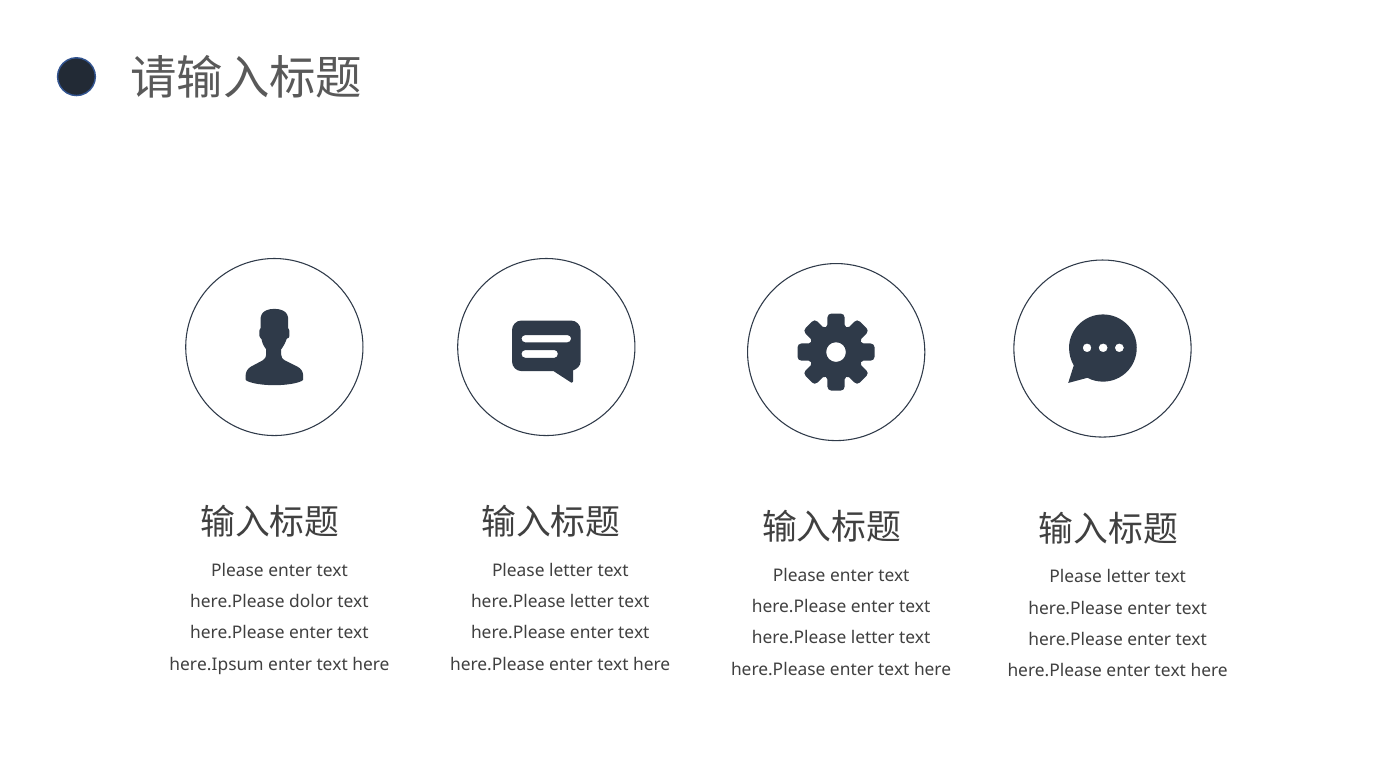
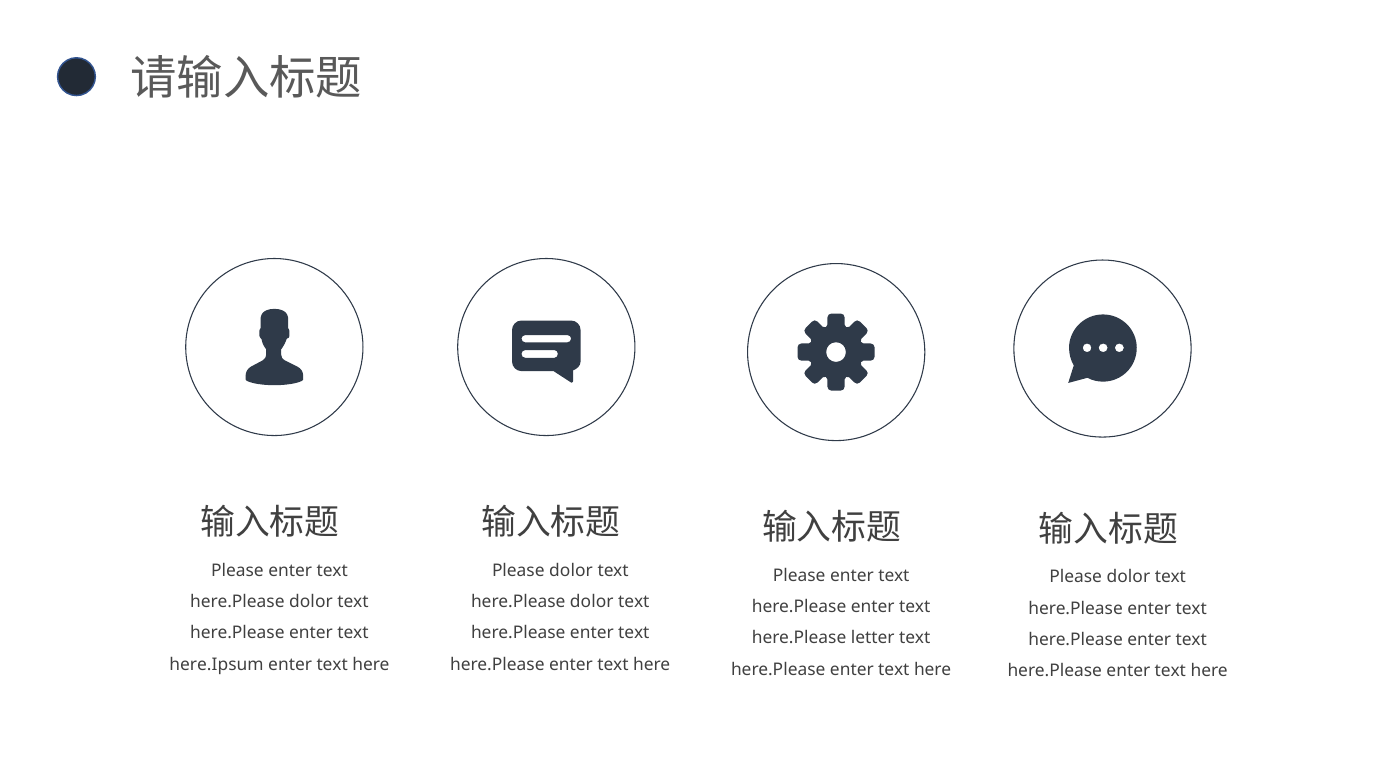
letter: letter -> dolor (571, 570)
letter: letter -> dolor (1128, 577)
letter: letter -> dolor (592, 602)
